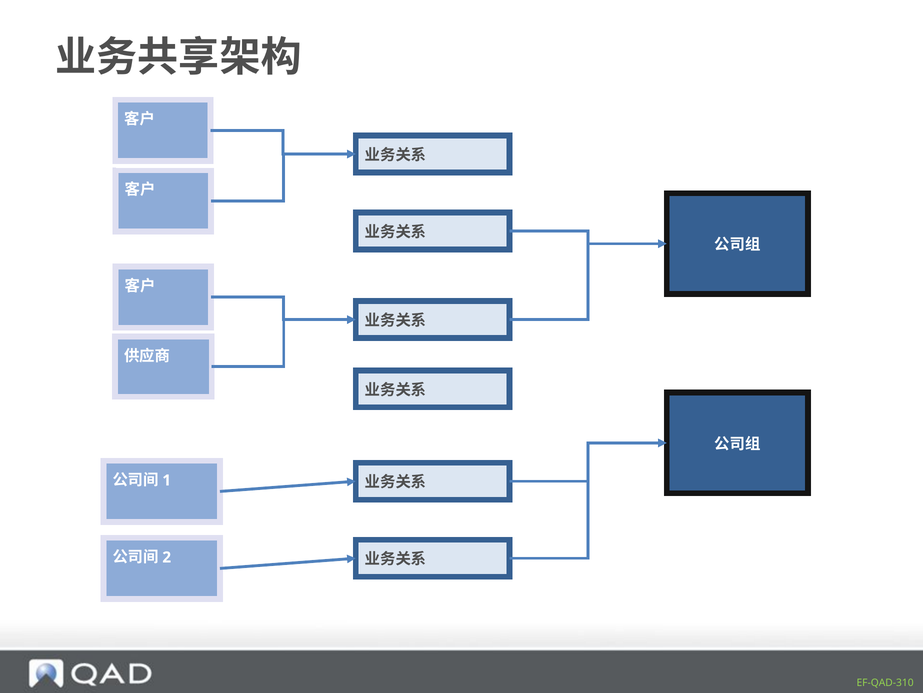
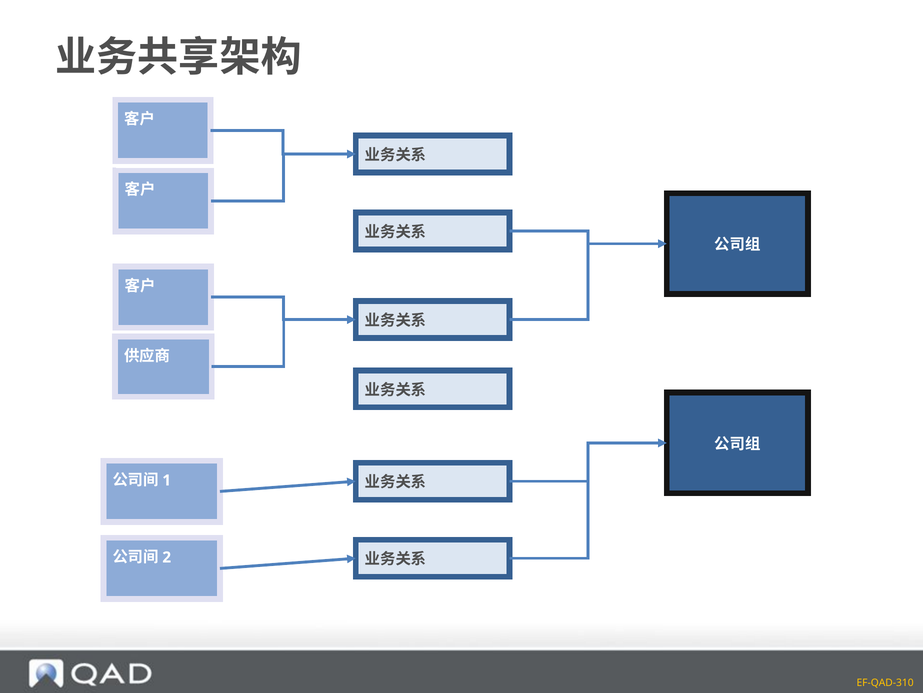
EF-QAD-310 colour: light green -> yellow (885, 682)
